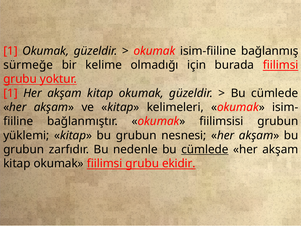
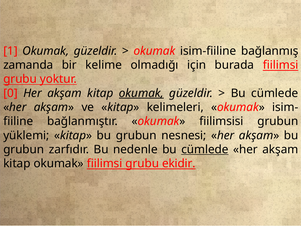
sürmeğe: sürmeğe -> zamanda (28, 65)
1: 1 -> 0 (10, 93)
okumak underline: none -> present (141, 93)
